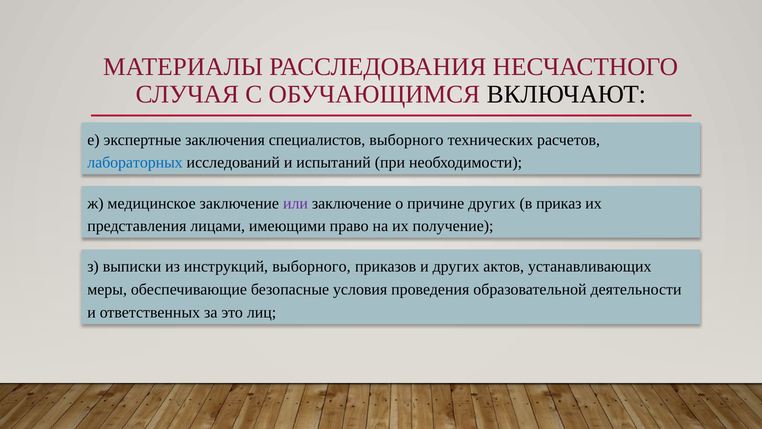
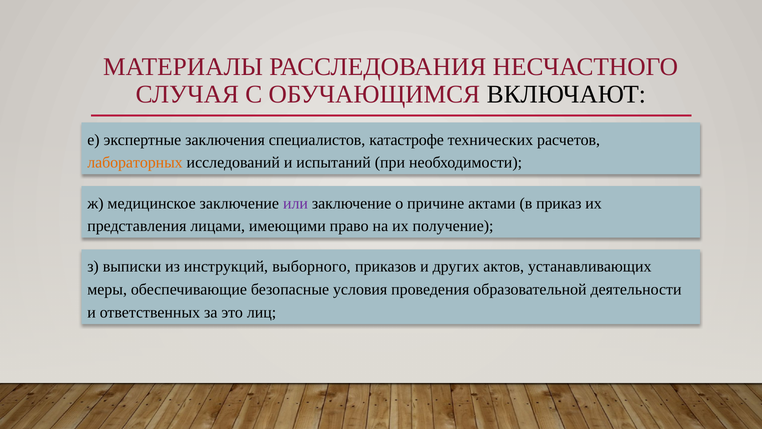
специалистов выборного: выборного -> катастрофе (407, 140)
лабораторных colour: blue -> orange (135, 163)
причине других: других -> актами (492, 203)
